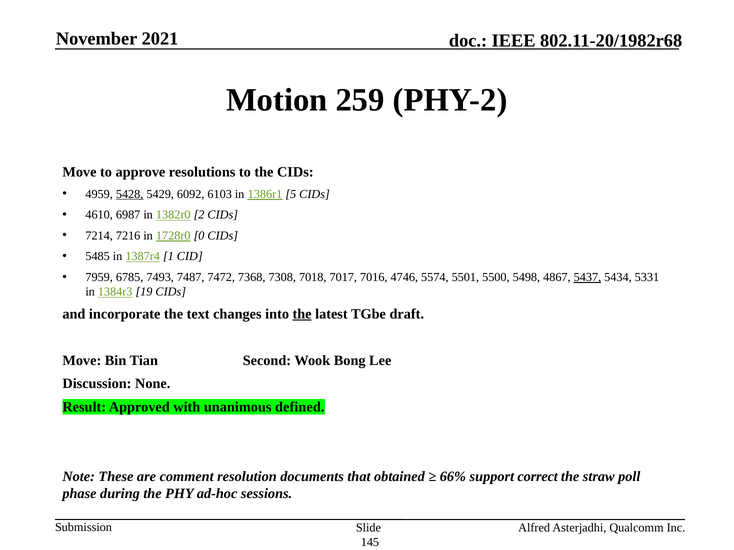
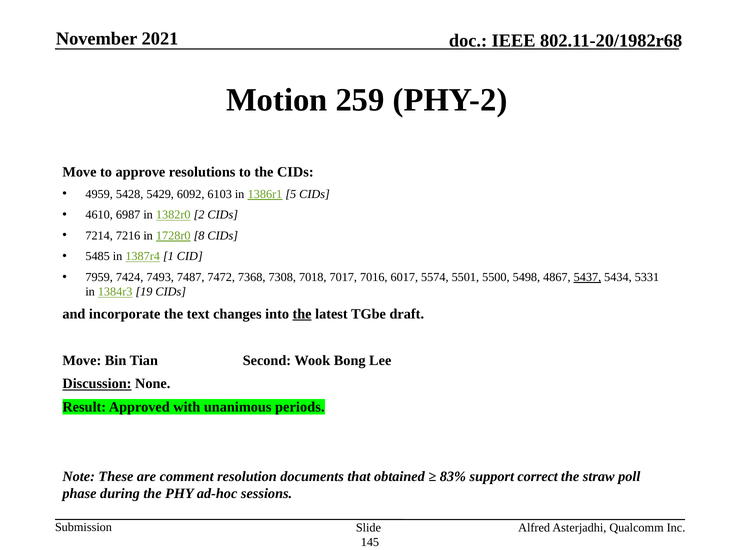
5428 underline: present -> none (130, 194)
0: 0 -> 8 (199, 236)
6785: 6785 -> 7424 (130, 277)
4746: 4746 -> 6017 (404, 277)
Discussion underline: none -> present (97, 384)
defined: defined -> periods (300, 407)
66%: 66% -> 83% (453, 477)
